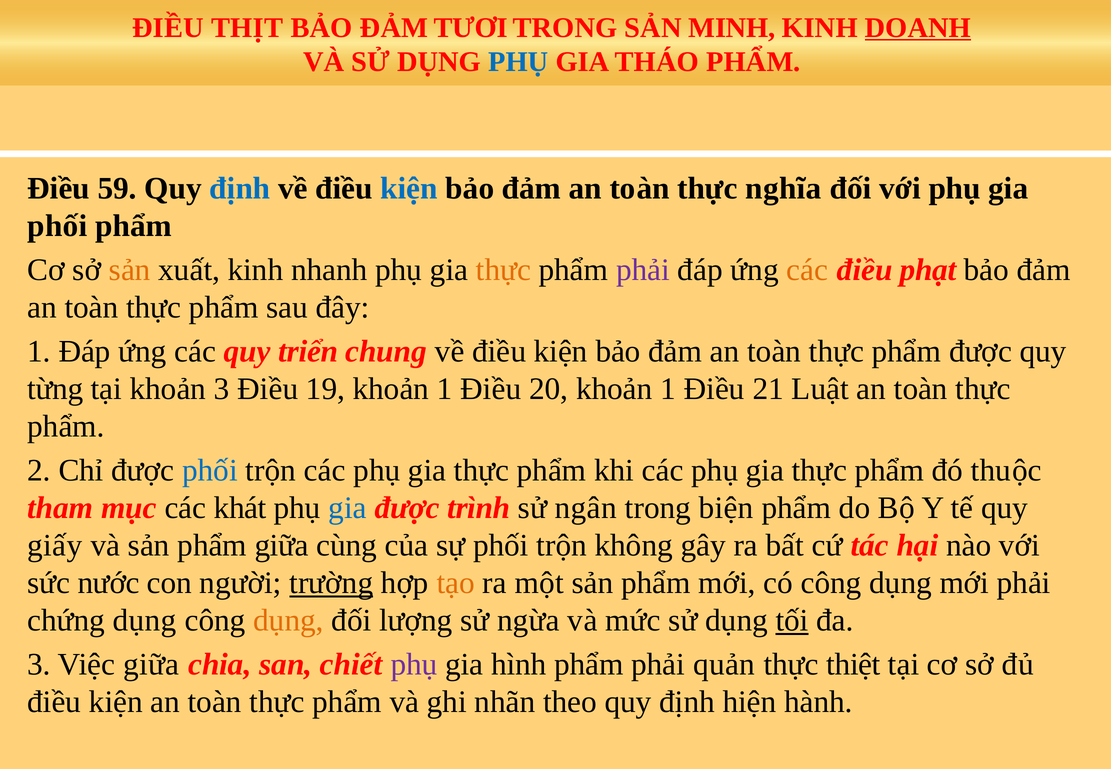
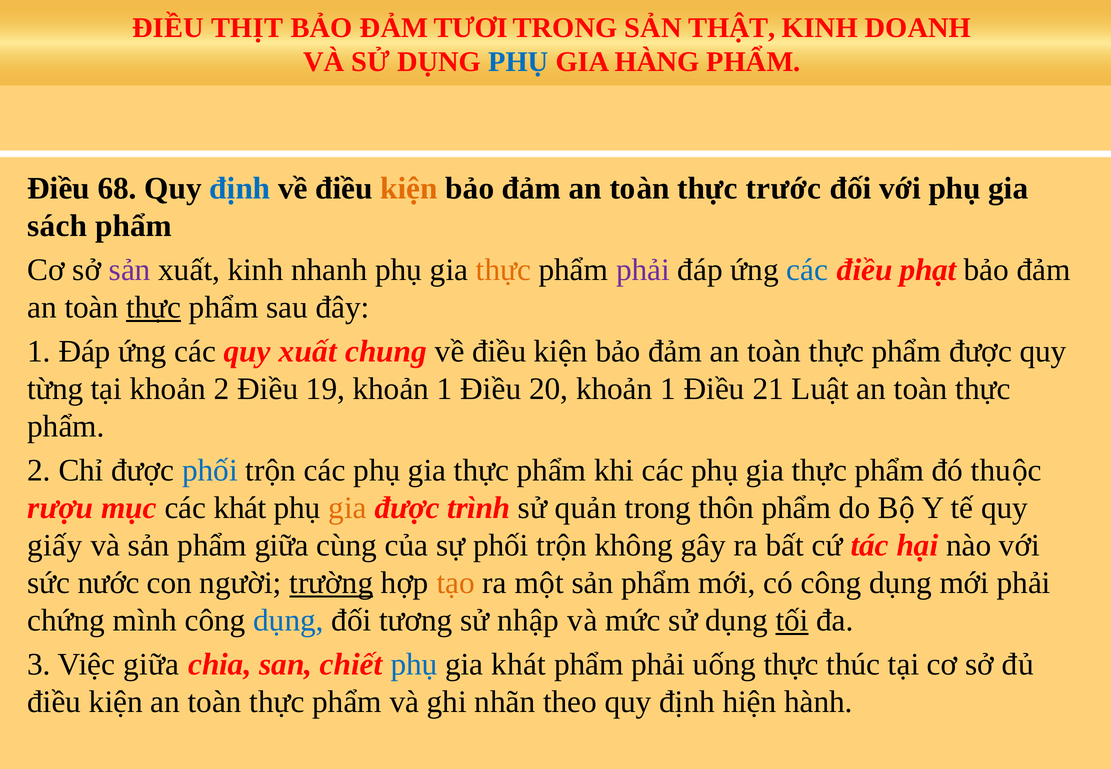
MINH: MINH -> THẬT (732, 28)
DOANH underline: present -> none (918, 28)
THÁO: THÁO -> HÀNG (657, 62)
59: 59 -> 68 (117, 189)
kiện colour: blue -> orange (409, 189)
nghĩa: nghĩa -> trước (784, 189)
phối: phối -> sách (57, 226)
sản colour: orange -> purple (130, 270)
các colour: orange -> blue (807, 270)
thực underline: none -> present (154, 308)
quy triển: triển -> xuất (308, 351)
khoản 3: 3 -> 2 (222, 389)
tham: tham -> rượu (60, 508)
gia colour: blue -> orange (348, 508)
ngân: ngân -> quản (586, 508)
biện: biện -> thôn (726, 508)
chứng dụng: dụng -> mình (145, 621)
dụng colour: orange -> blue (289, 621)
lượng: lượng -> tương (416, 621)
ngừa: ngừa -> nhập (528, 621)
phụ colour: purple -> blue (414, 665)
gia hình: hình -> khát (519, 665)
quản: quản -> uống (724, 665)
thiệt: thiệt -> thúc (853, 665)
